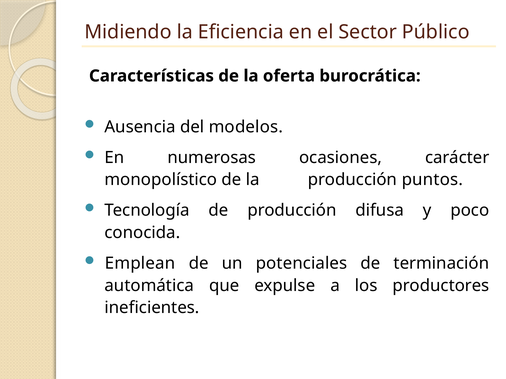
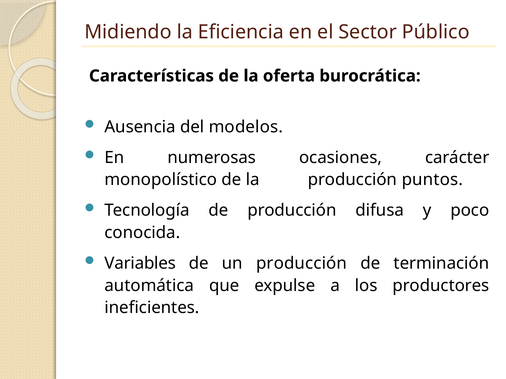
Emplean: Emplean -> Variables (140, 264)
un potenciales: potenciales -> producción (302, 264)
